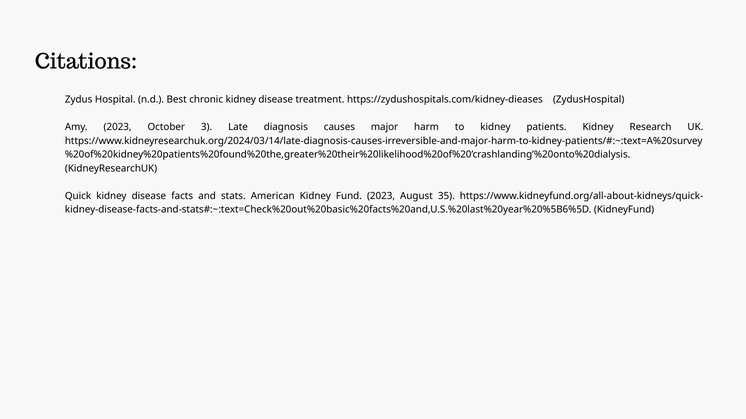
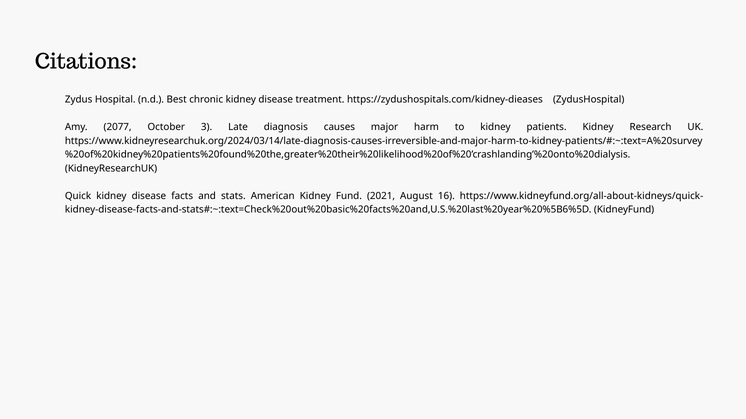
Amy 2023: 2023 -> 2077 (118, 127)
Fund 2023: 2023 -> 2021 (381, 196)
35: 35 -> 16 (446, 196)
